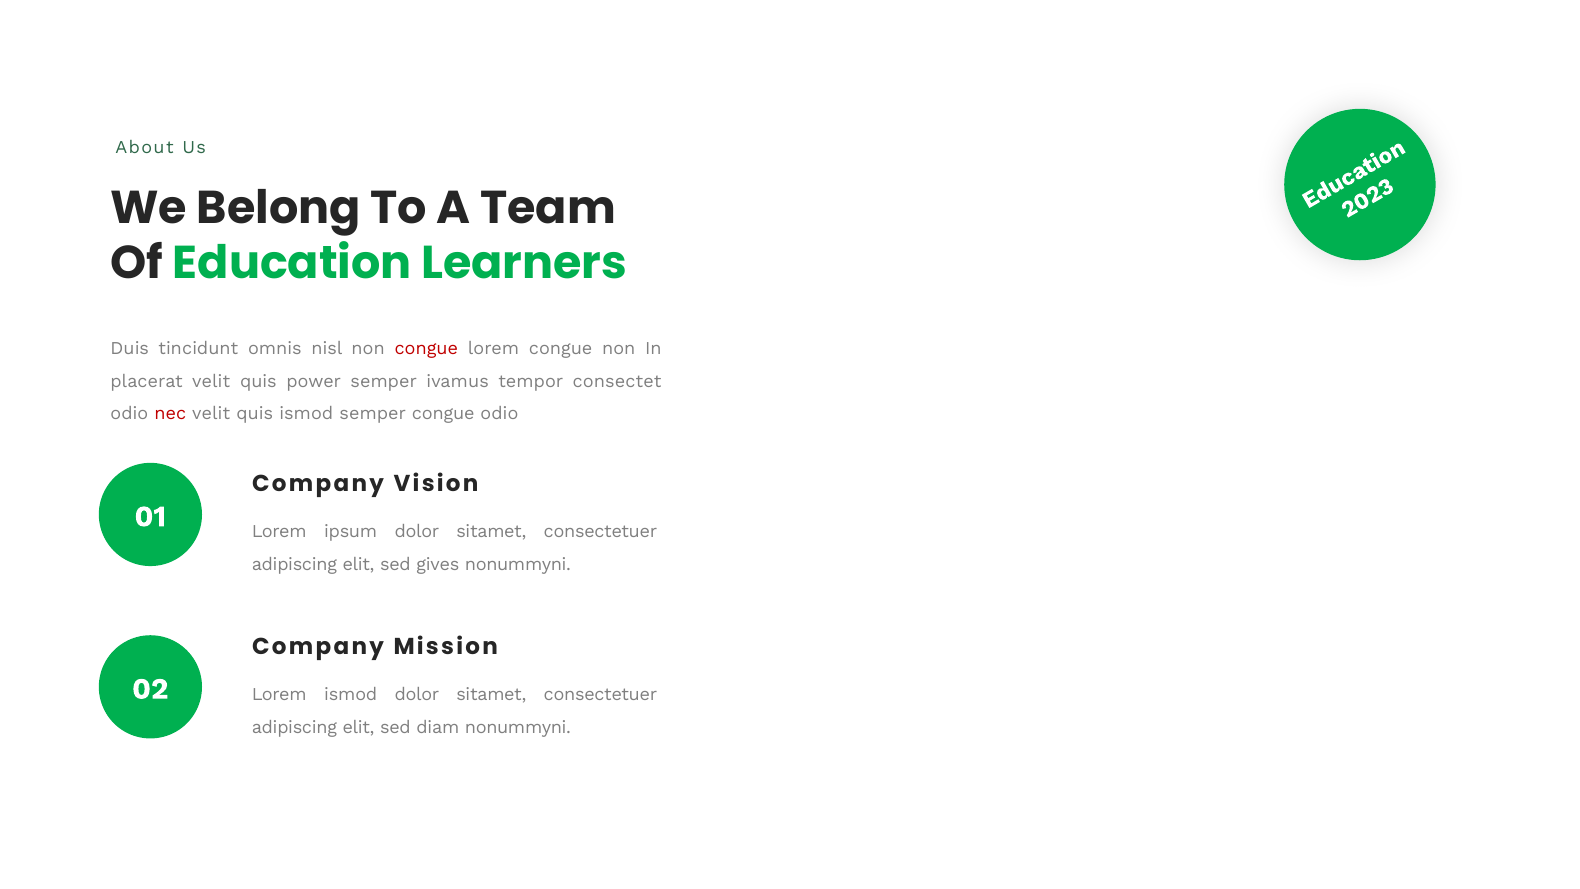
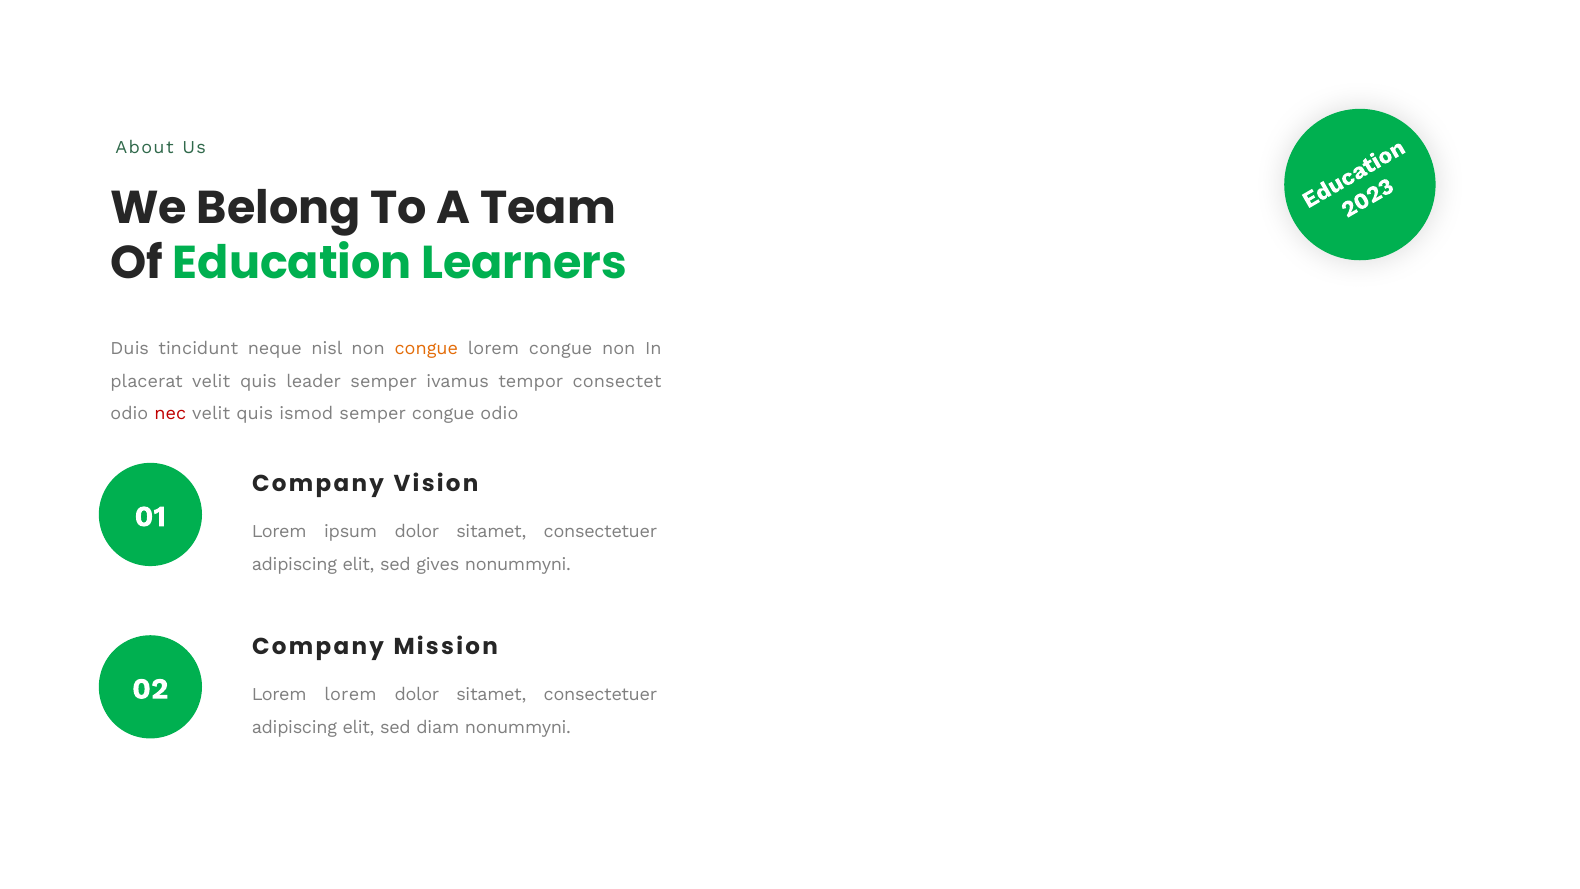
omnis: omnis -> neque (275, 348)
congue colour: red -> orange (426, 348)
power: power -> leader (314, 381)
Lorem ismod: ismod -> lorem (351, 694)
